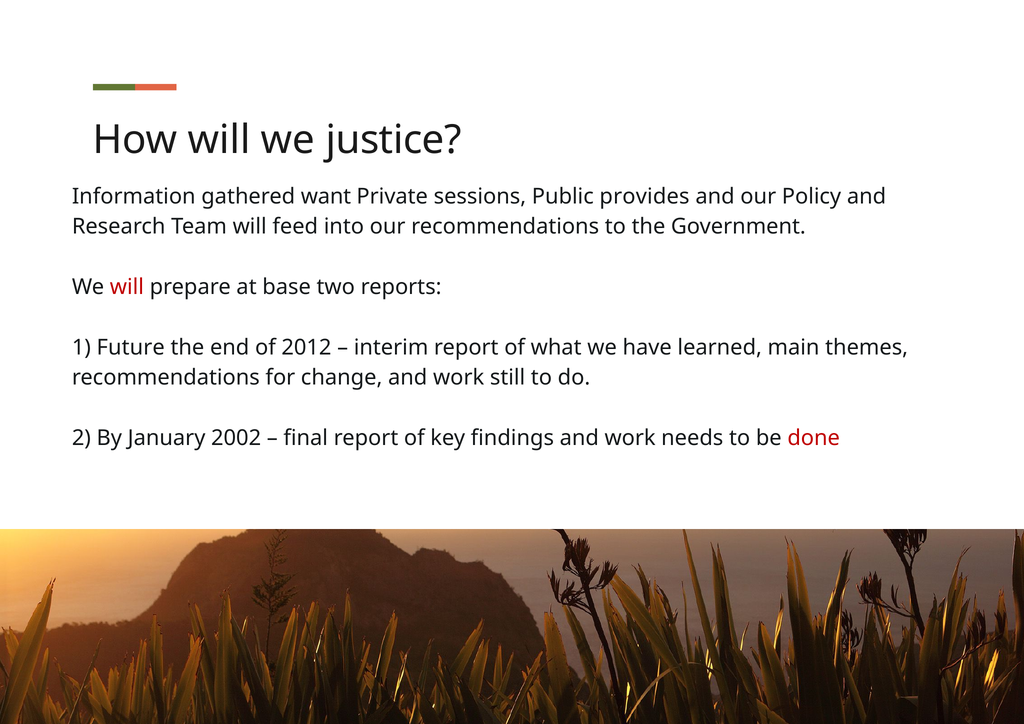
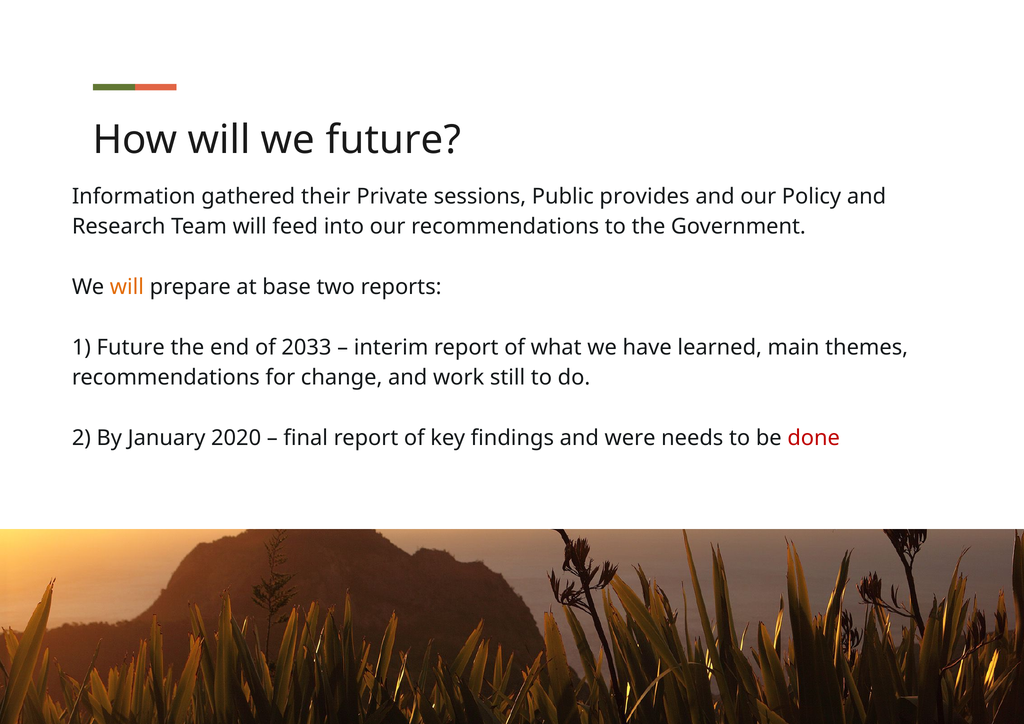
we justice: justice -> future (393, 140)
want: want -> their (326, 196)
will colour: red -> orange (127, 287)
2012: 2012 -> 2033 (307, 347)
2002: 2002 -> 2020 (236, 438)
findings and work: work -> were (630, 438)
